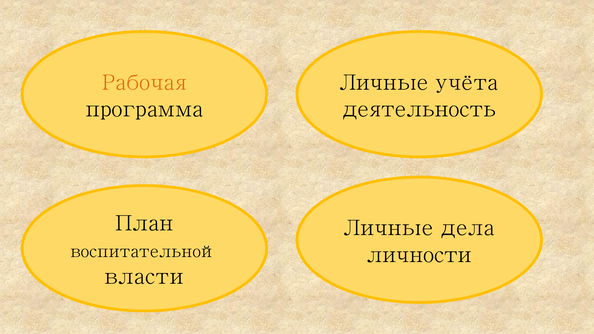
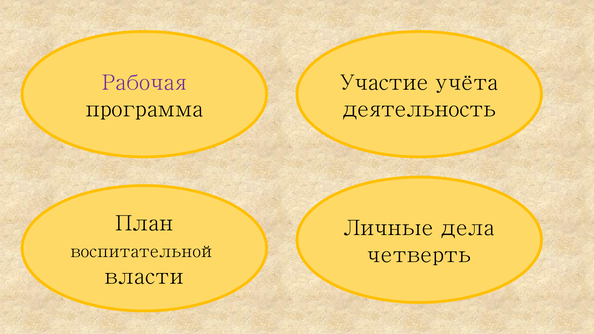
Рабочая colour: orange -> purple (144, 82)
Личные: Личные -> Участие (384, 82)
личности: личности -> четверть (419, 255)
